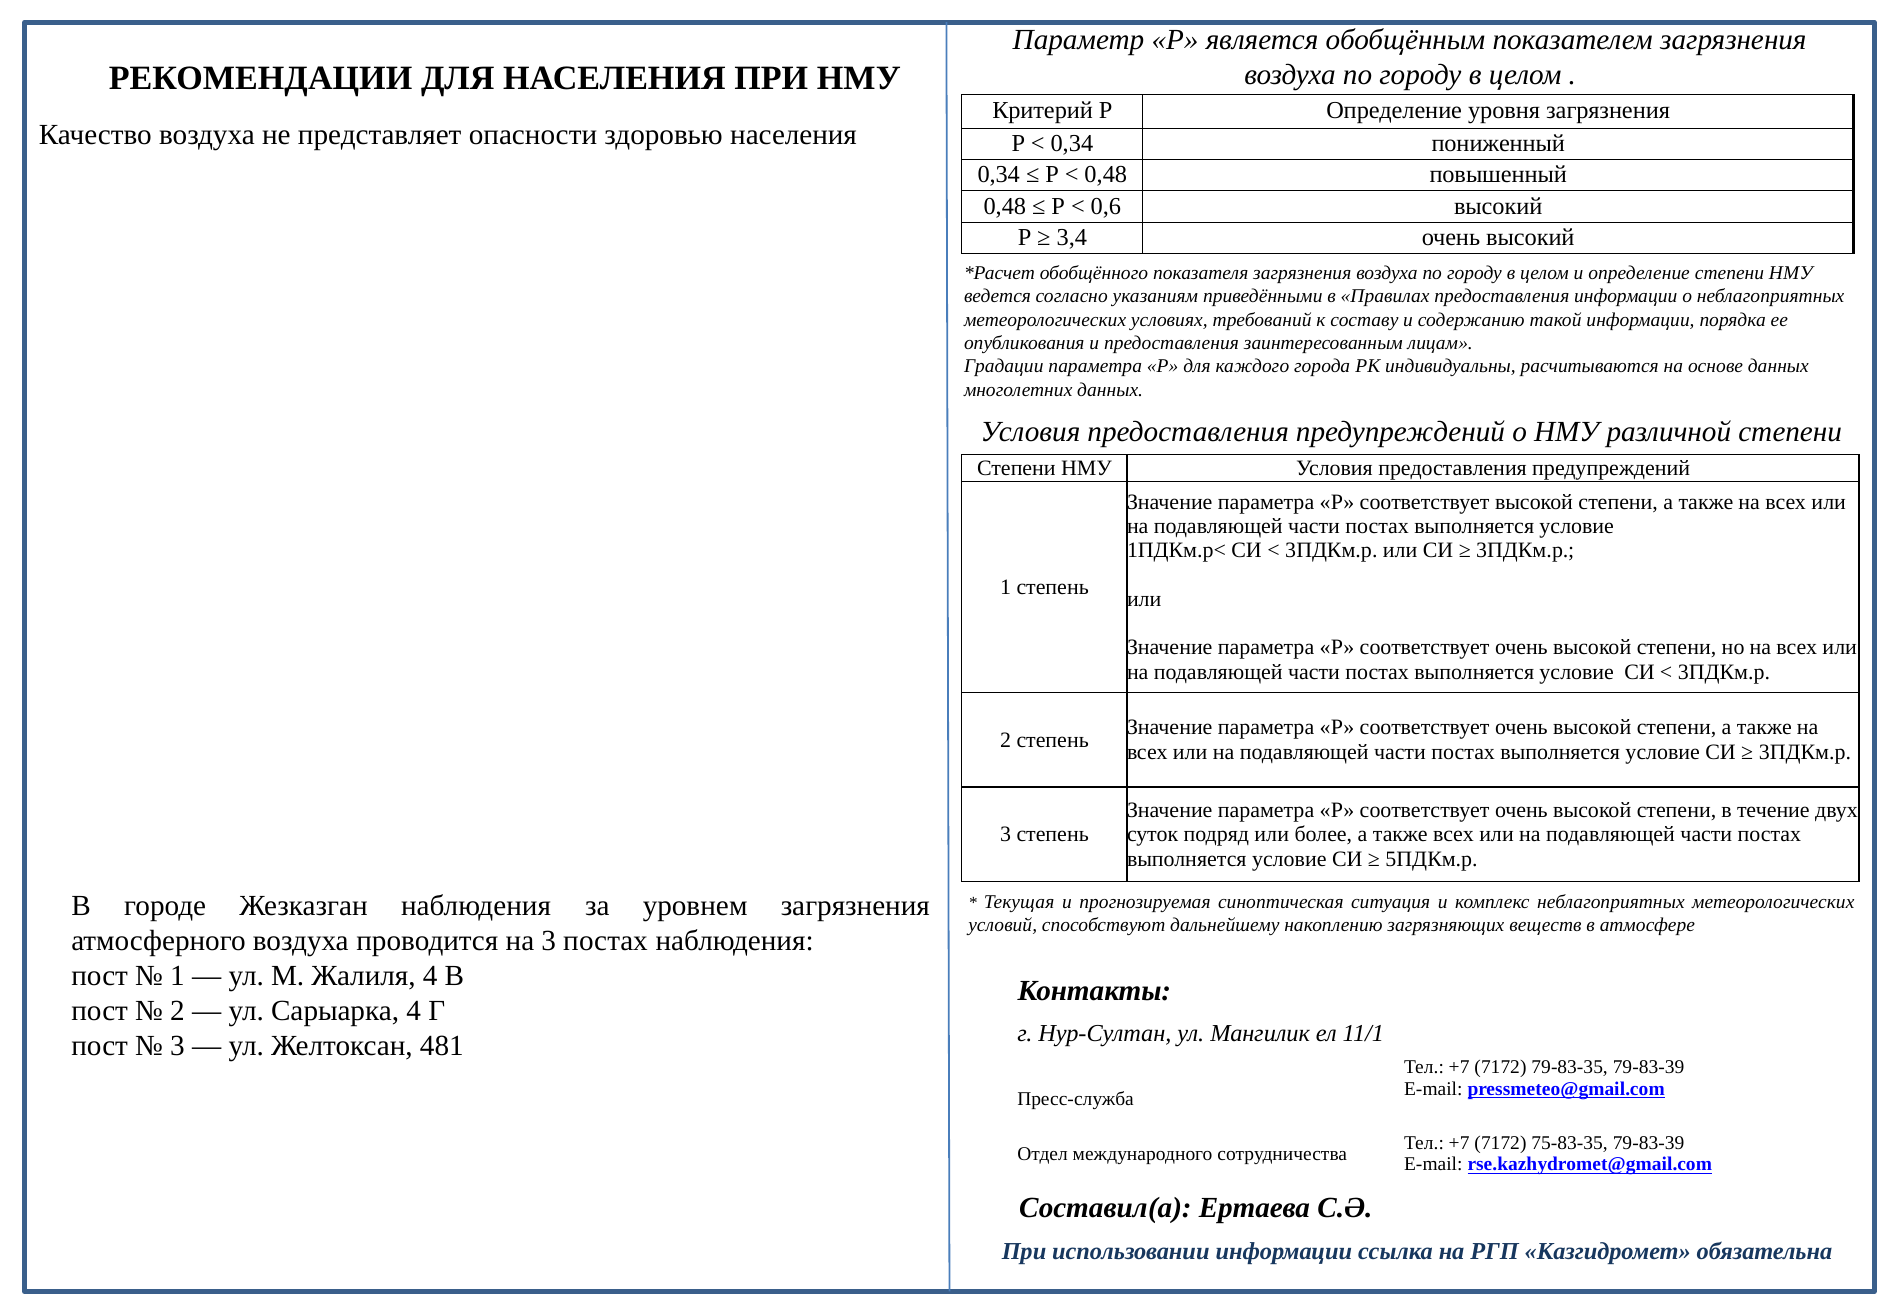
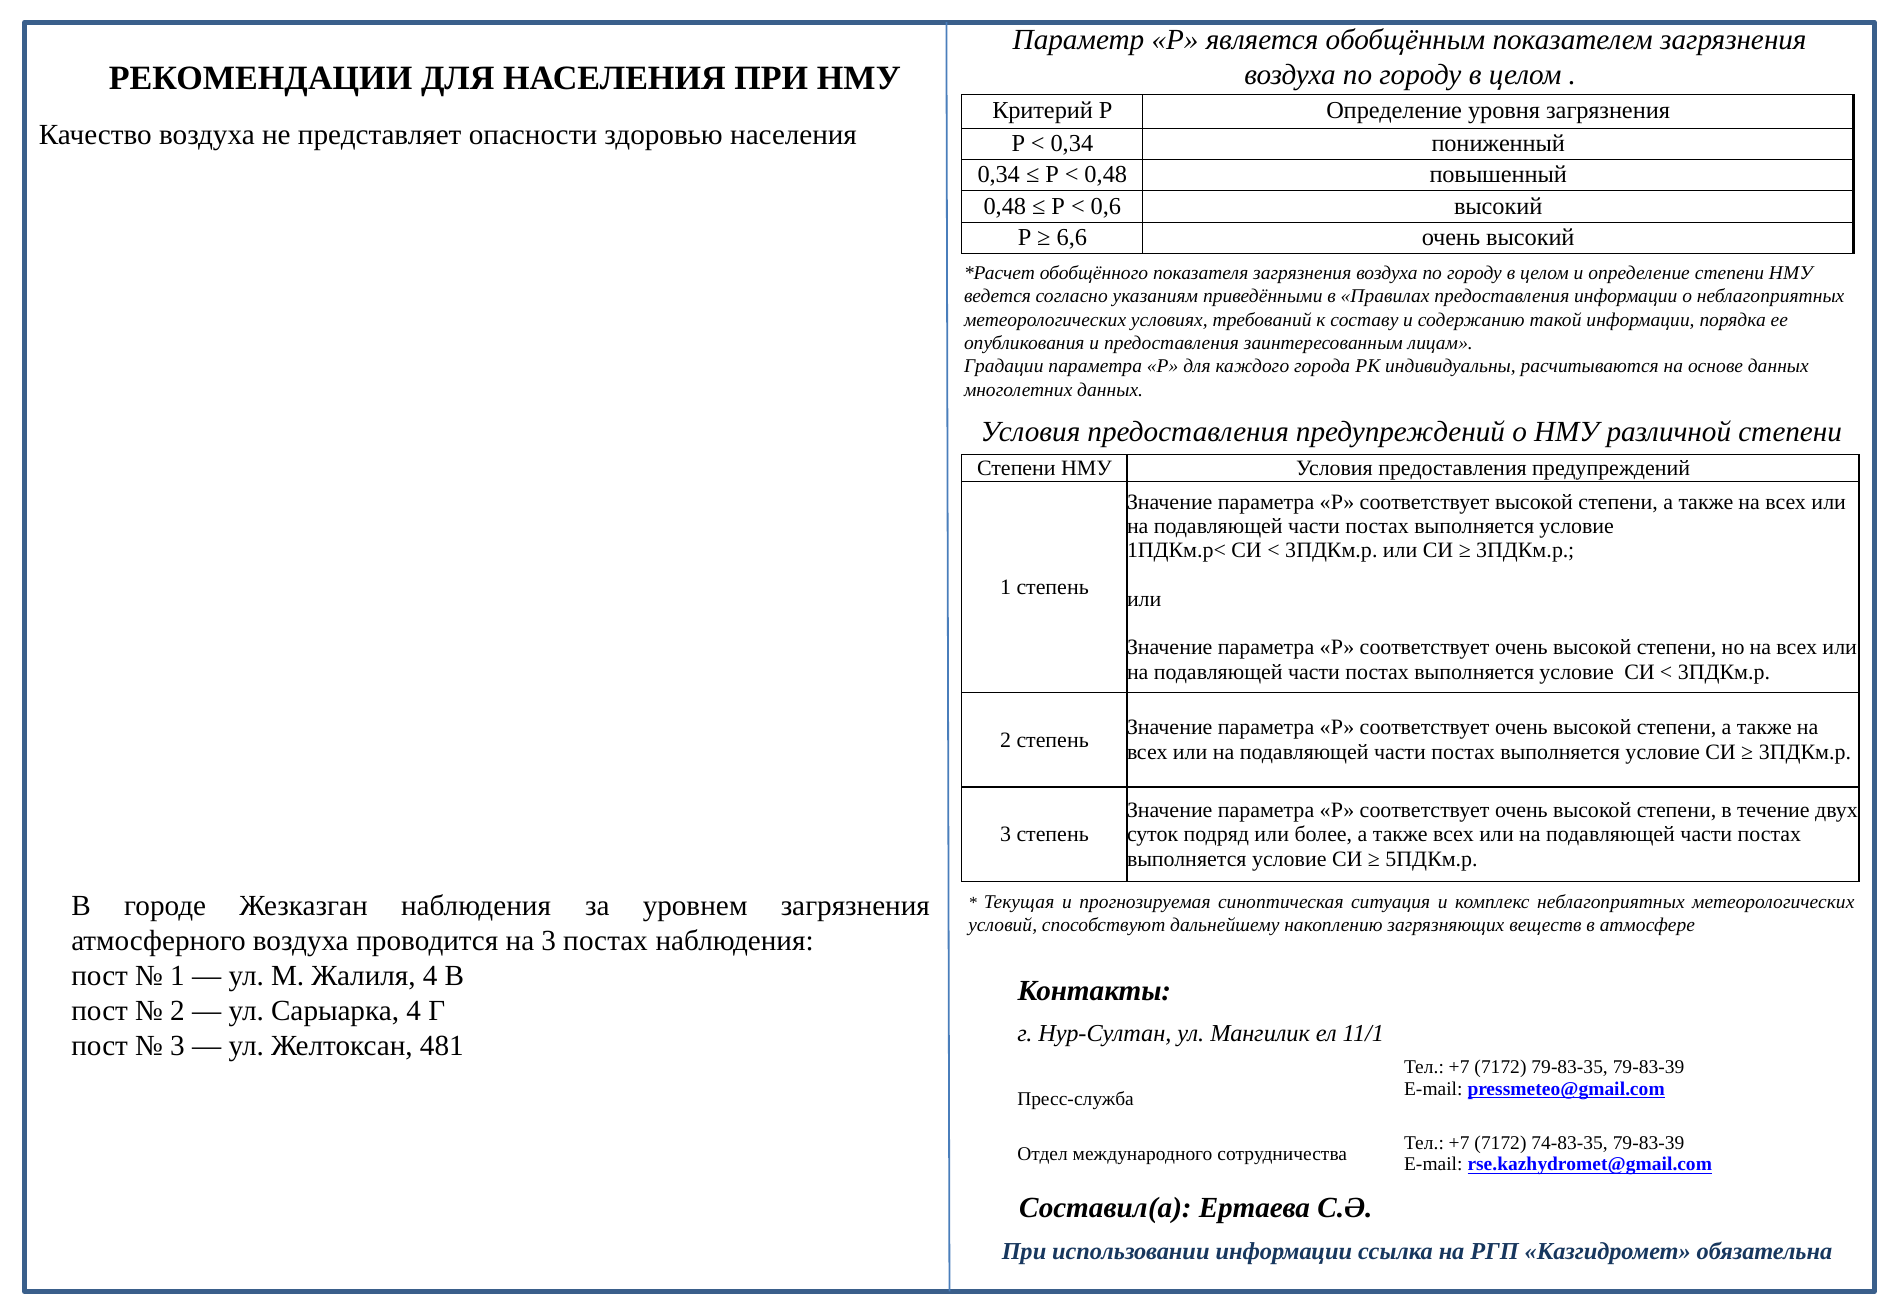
3,4: 3,4 -> 6,6 (1072, 238)
75-83-35: 75-83-35 -> 74-83-35 (1570, 1143)
